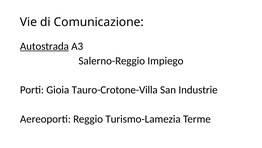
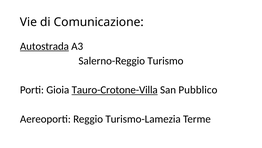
Impiego: Impiego -> Turismo (165, 61)
Tauro-Crotone-Villa underline: none -> present (115, 90)
Industrie: Industrie -> Pubblico (198, 90)
